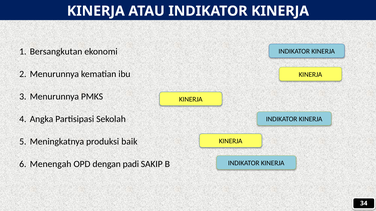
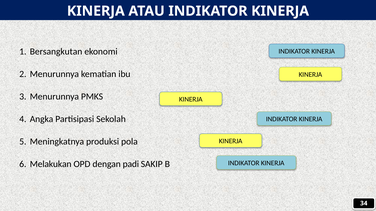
baik: baik -> pola (129, 142)
Menengah: Menengah -> Melakukan (51, 165)
